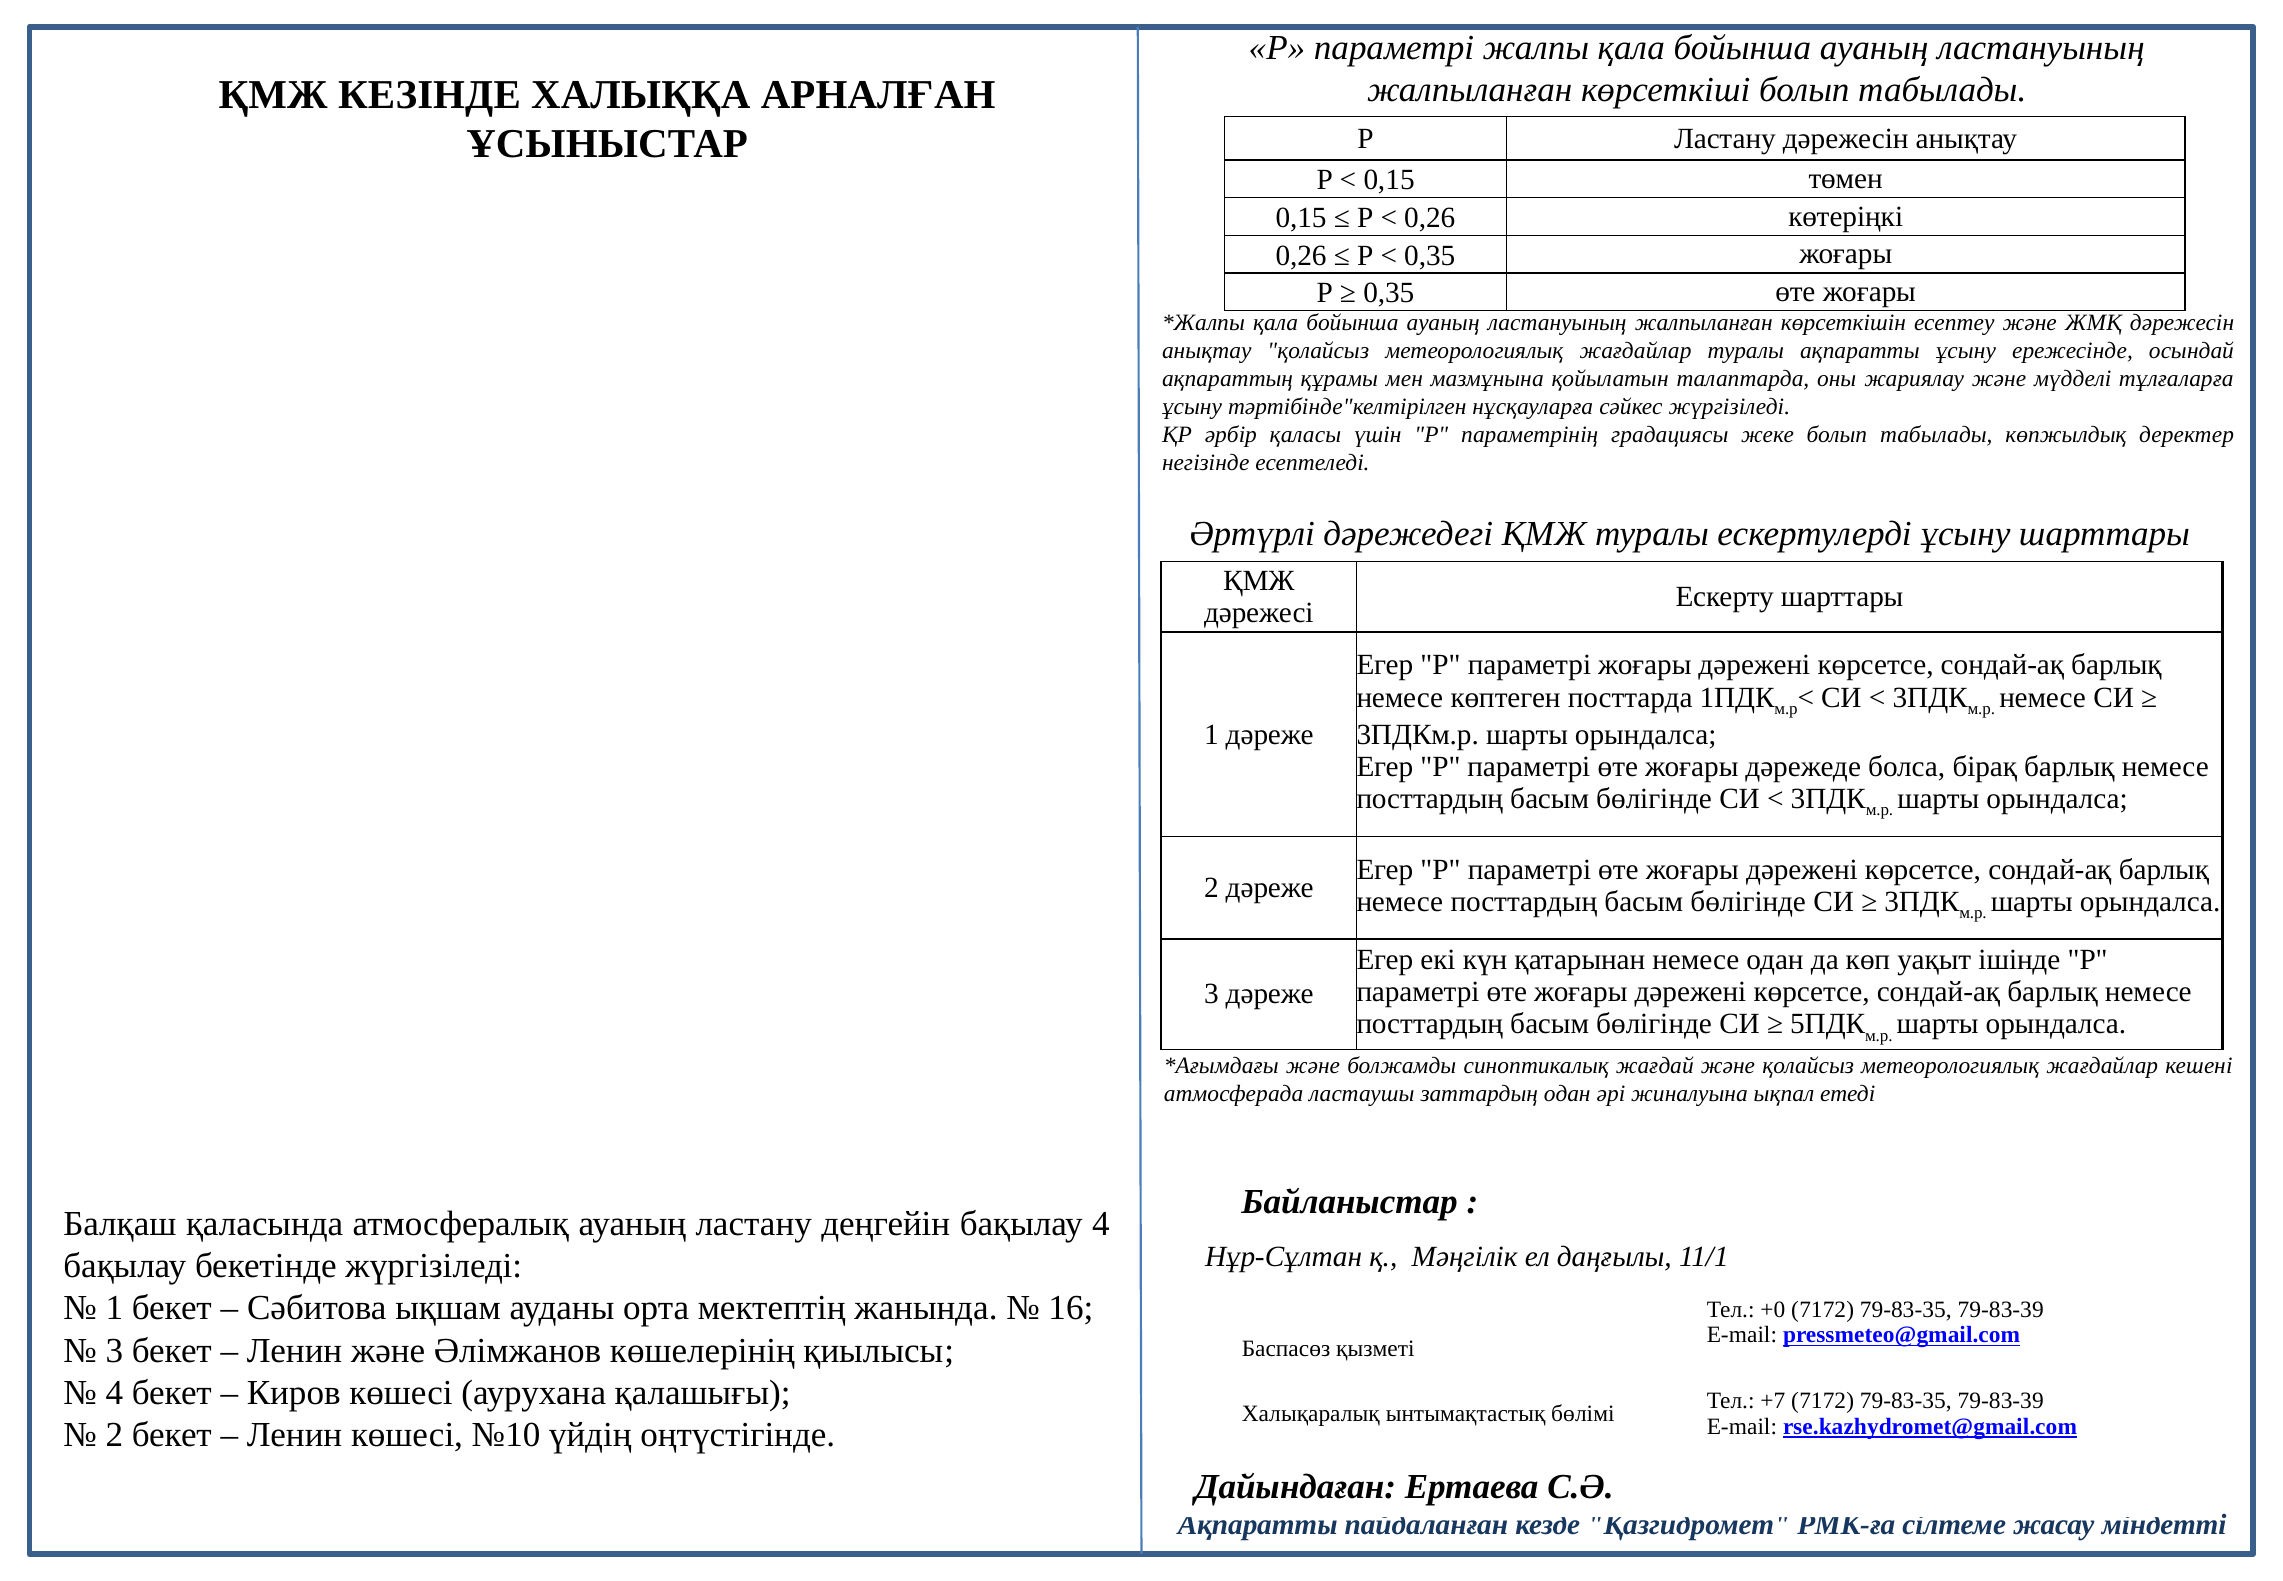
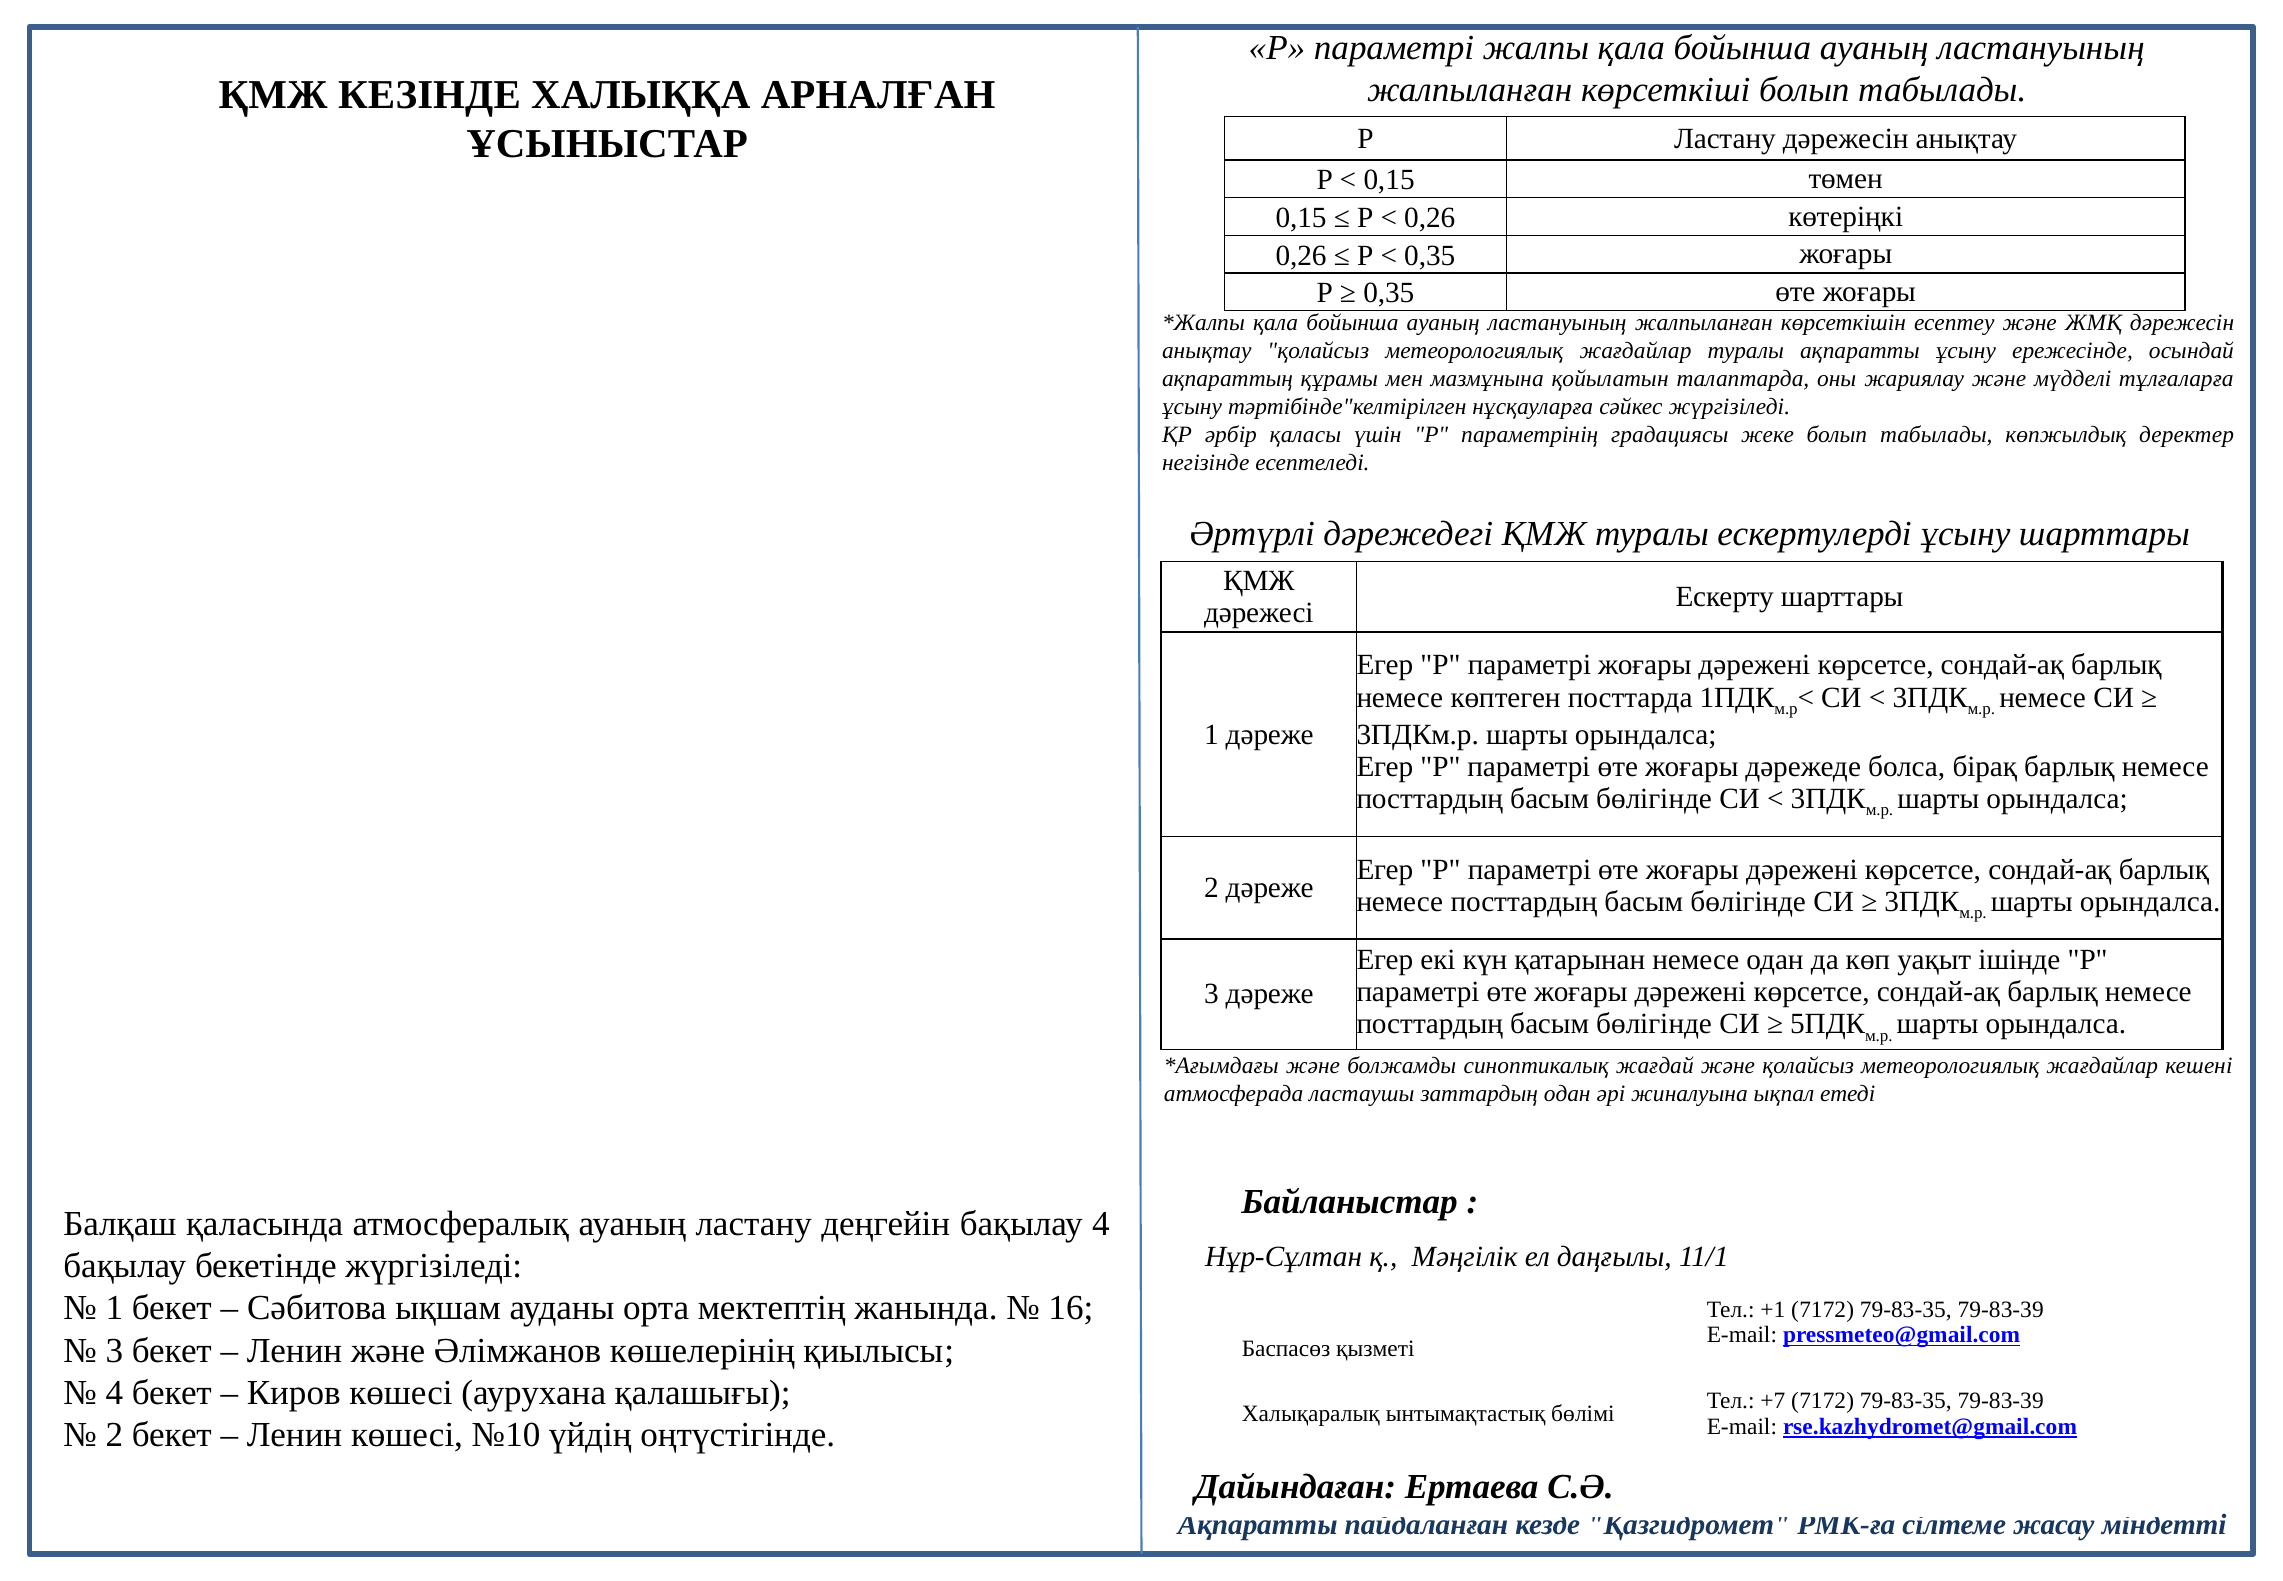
+0: +0 -> +1 (1773, 1309)
